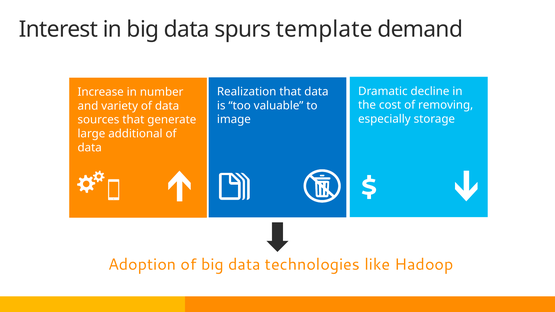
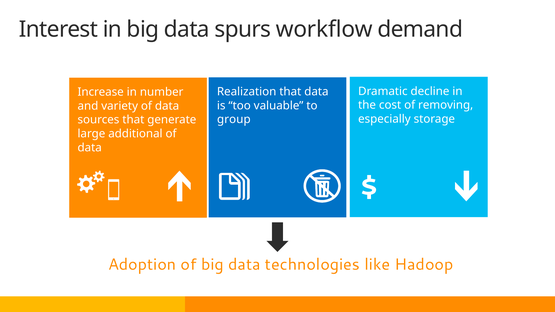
template: template -> workflow (324, 29)
image: image -> group (234, 120)
